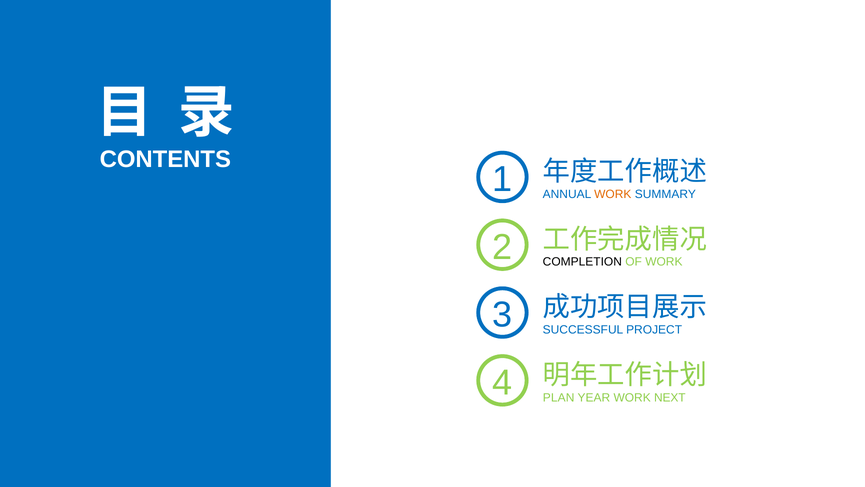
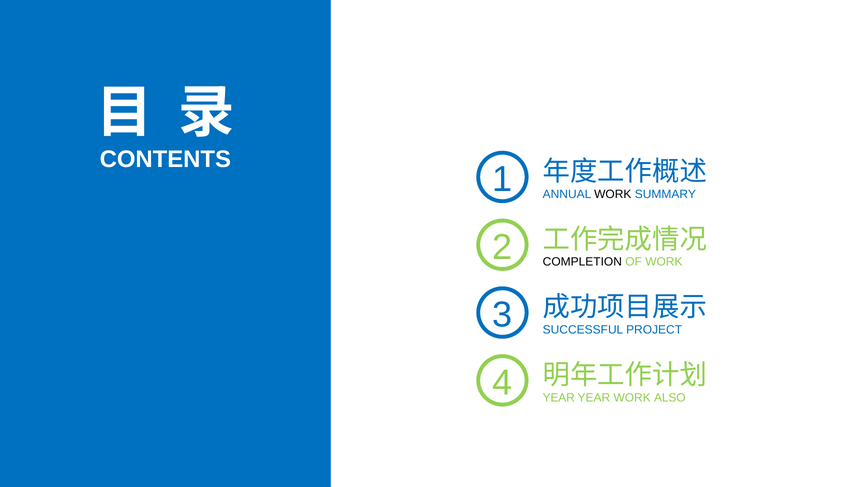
WORK colour: orange -> black (613, 194)
PLAN: PLAN -> YEAR (559, 397)
NEXT: NEXT -> ALSO (670, 397)
